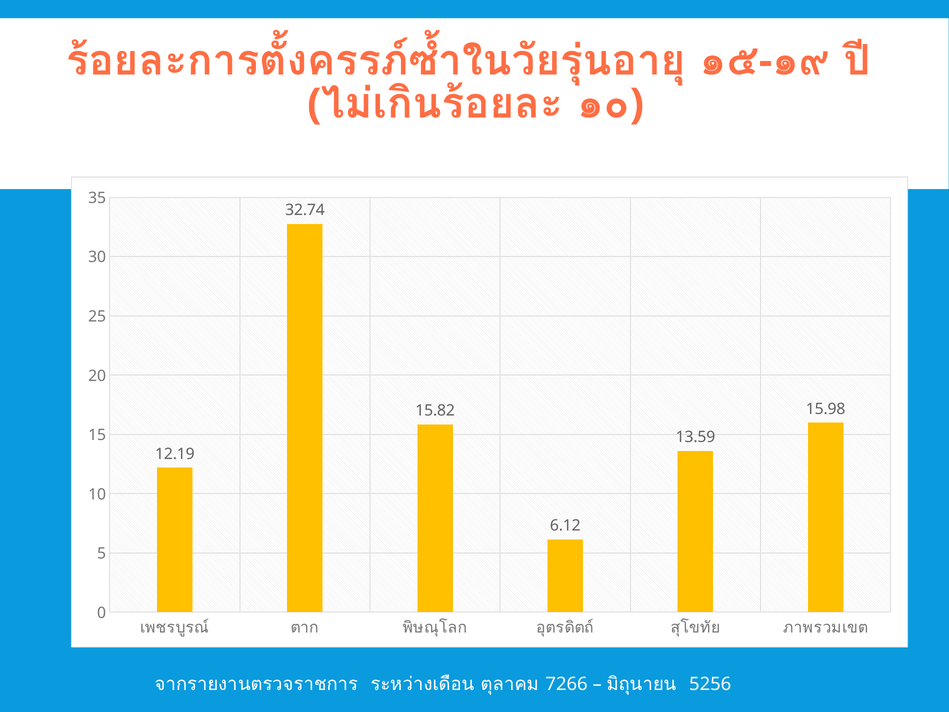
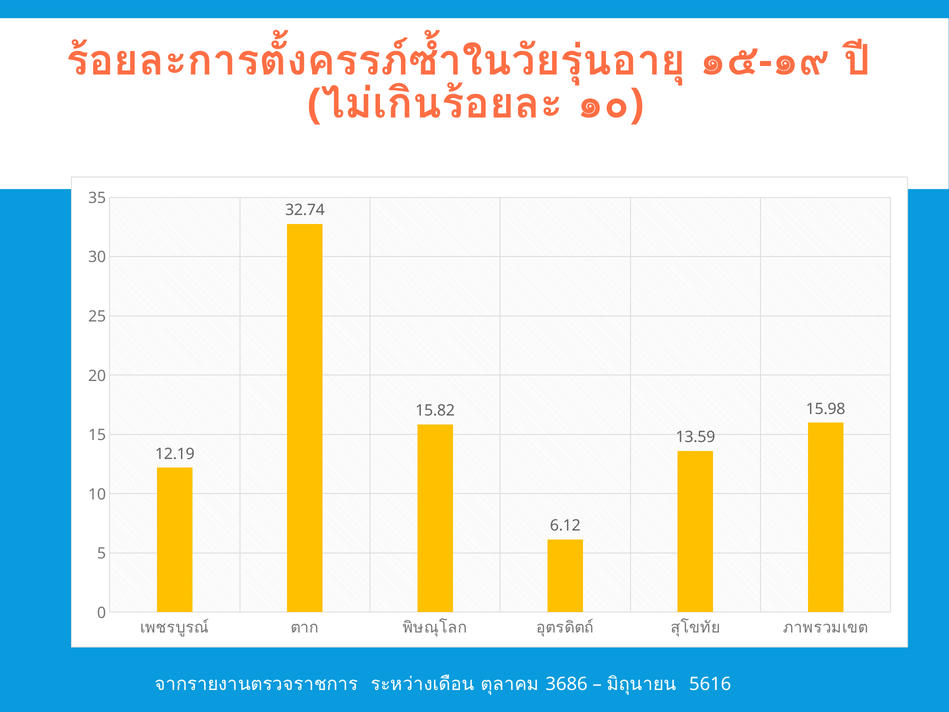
7266: 7266 -> 3686 (567, 684)
5256: 5256 -> 5616 (710, 684)
